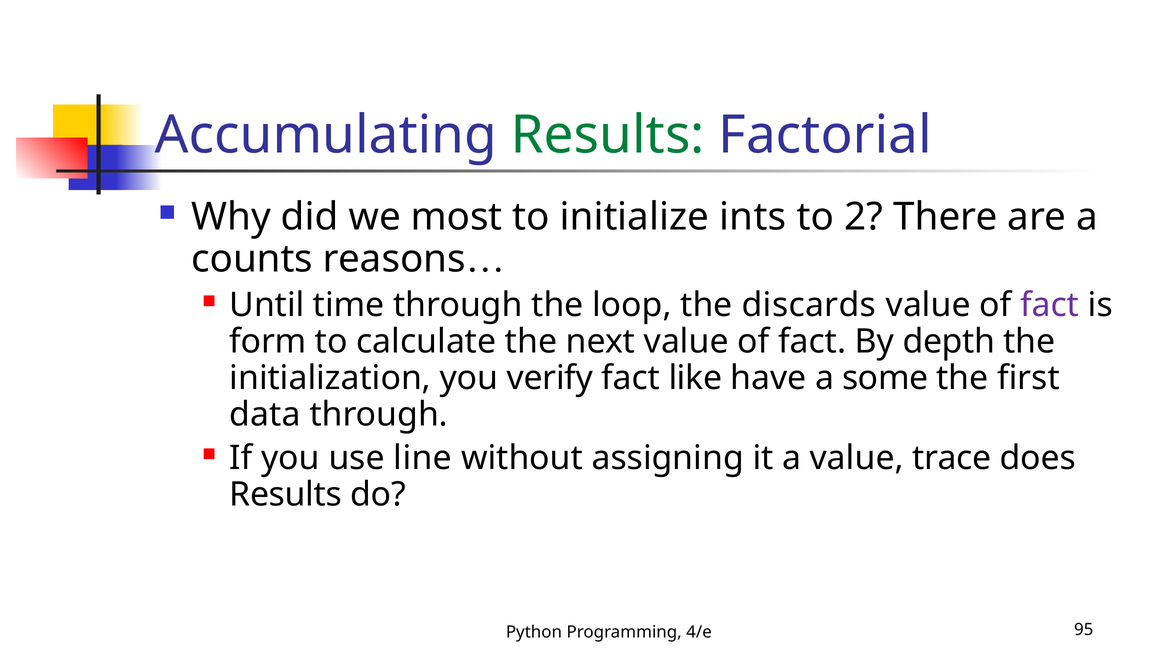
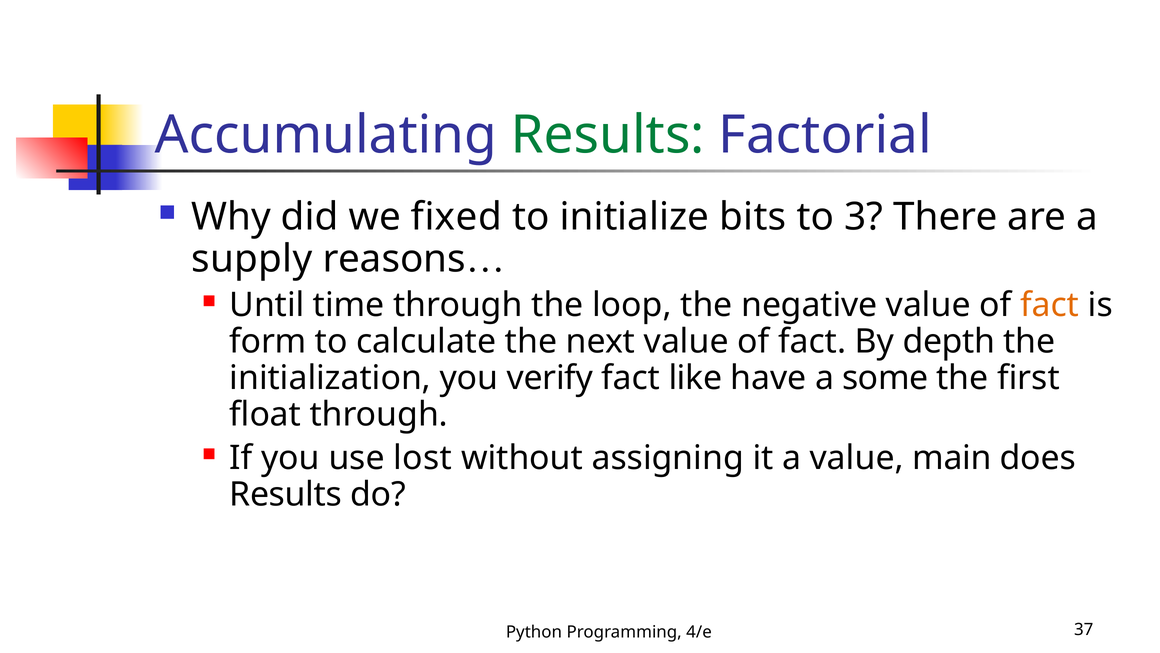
most: most -> fixed (456, 217)
ints: ints -> bits (753, 217)
2: 2 -> 3 (864, 217)
counts: counts -> supply (252, 259)
discards: discards -> negative (809, 305)
fact colour: purple -> orange (1050, 305)
data: data -> float (265, 414)
line: line -> lost (423, 458)
trace: trace -> main (952, 458)
95: 95 -> 37 (1084, 629)
